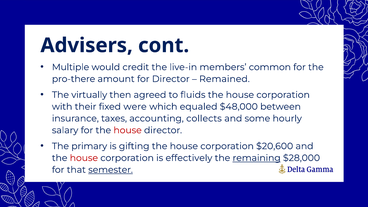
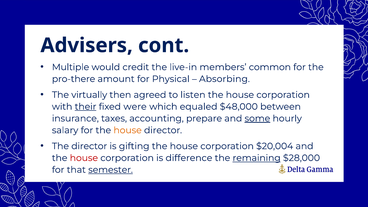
for Director: Director -> Physical (171, 79)
Remained: Remained -> Absorbing (224, 79)
fluids: fluids -> listen (193, 95)
their underline: none -> present (86, 107)
collects: collects -> prepare (204, 118)
some underline: none -> present (257, 118)
house colour: red -> orange (128, 130)
The primary: primary -> director (89, 146)
$20,600: $20,600 -> $20,004 (275, 146)
effectively: effectively -> difference (189, 158)
